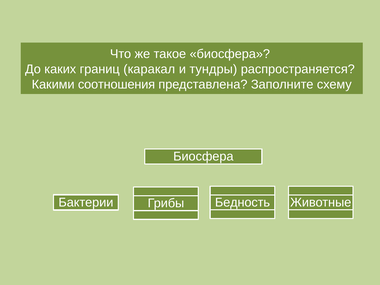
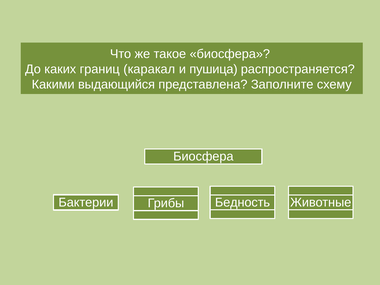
тундры: тундры -> пушица (213, 69)
соотношения: соотношения -> выдающийся (116, 84)
